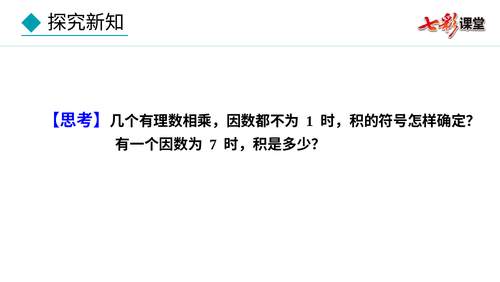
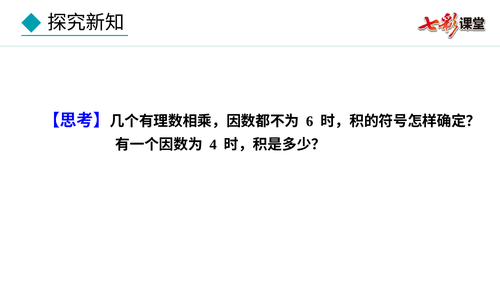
1: 1 -> 6 (310, 121)
7: 7 -> 4 (213, 144)
